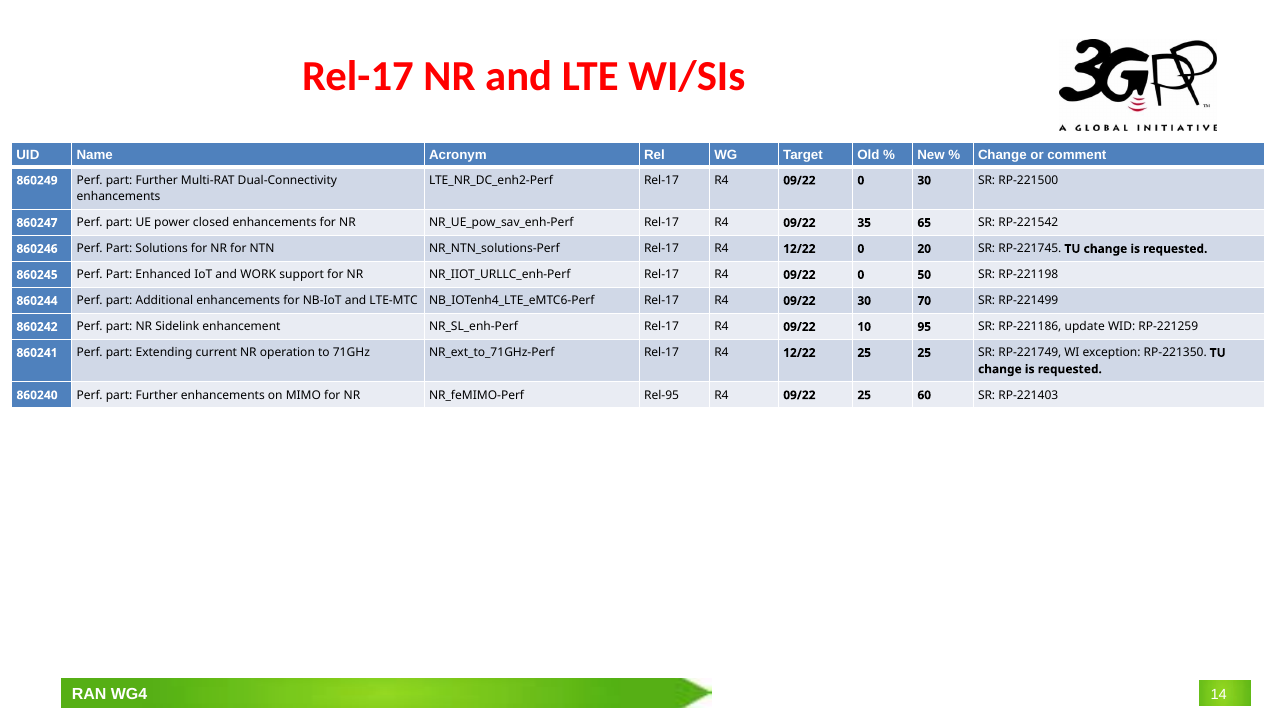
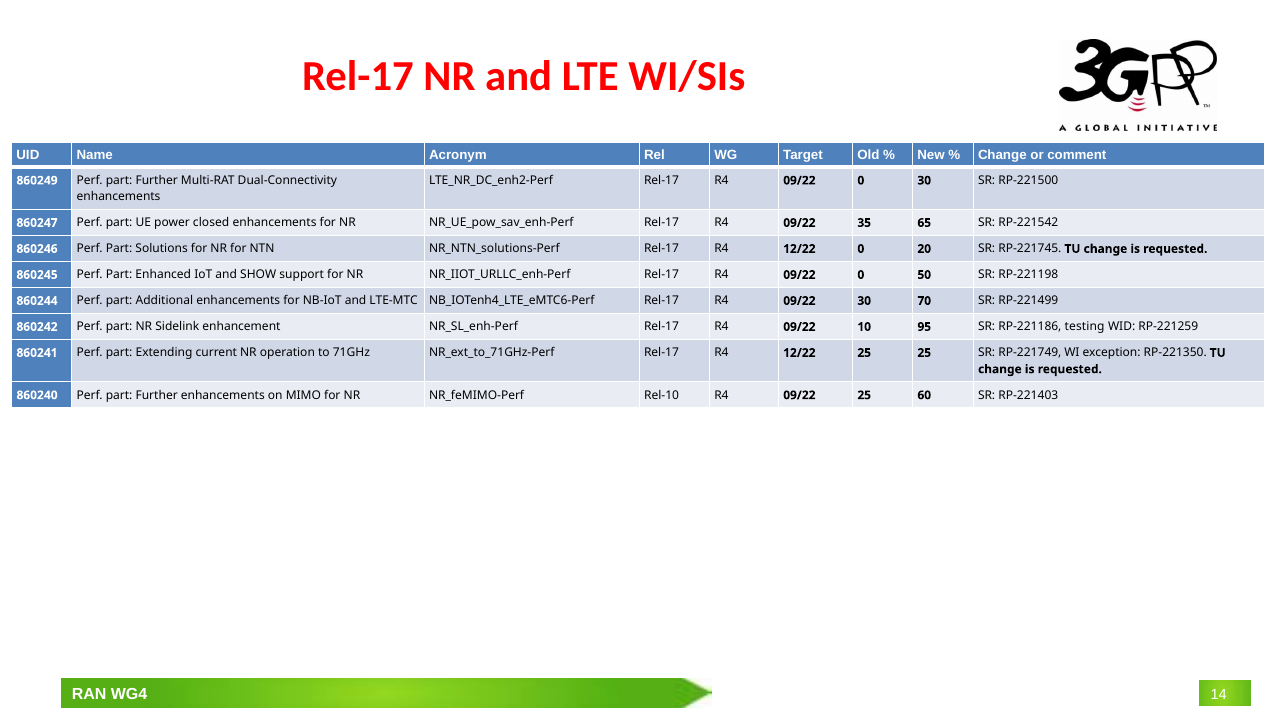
WORK: WORK -> SHOW (258, 275)
update: update -> testing (1085, 327)
Rel-95: Rel-95 -> Rel-10 (662, 395)
